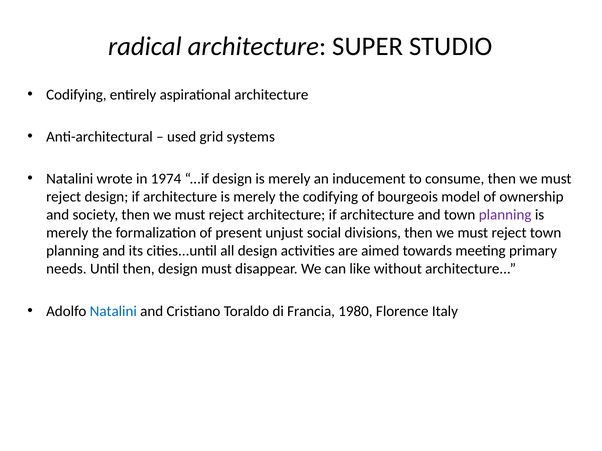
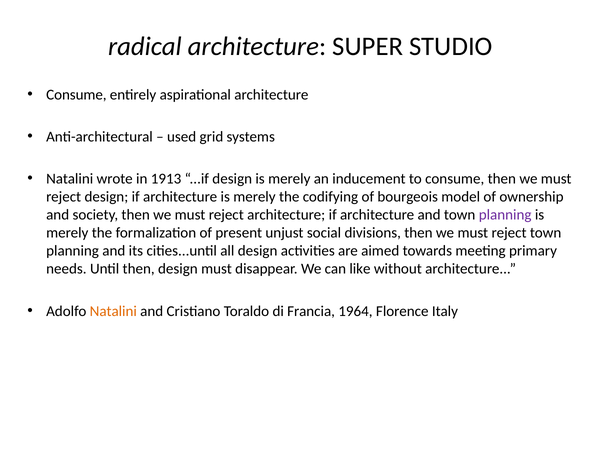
Codifying: Codifying -> Consume (76, 95)
1974: 1974 -> 1913 (166, 179)
Natalini colour: blue -> orange (113, 311)
1980: 1980 -> 1964 (355, 311)
